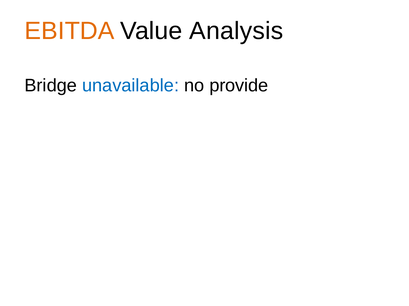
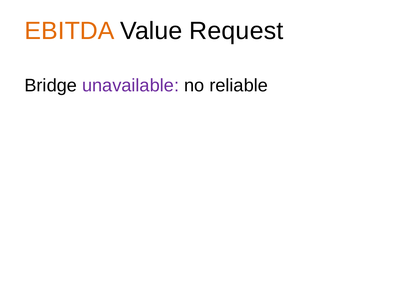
Analysis: Analysis -> Request (236, 31)
unavailable colour: blue -> purple (131, 86)
provide: provide -> reliable (239, 86)
